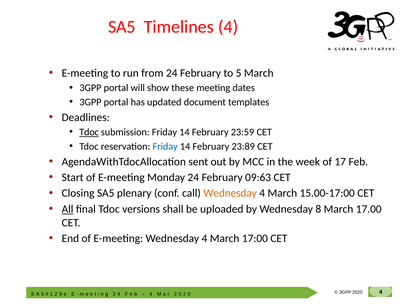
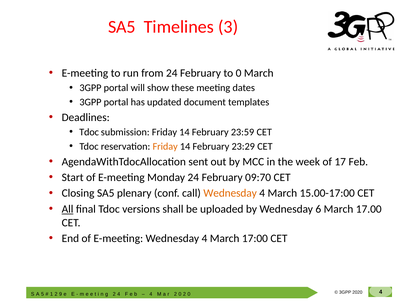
Timelines 4: 4 -> 3 (228, 27)
to 5: 5 -> 0 (239, 73)
Tdoc underline: present -> none (89, 132)
Friday colour: blue -> orange (165, 146)
23:89: 23:89 -> 23:29 (243, 146)
09:63: 09:63 -> 09:70 (258, 177)
8: 8 -> 6 (318, 209)
